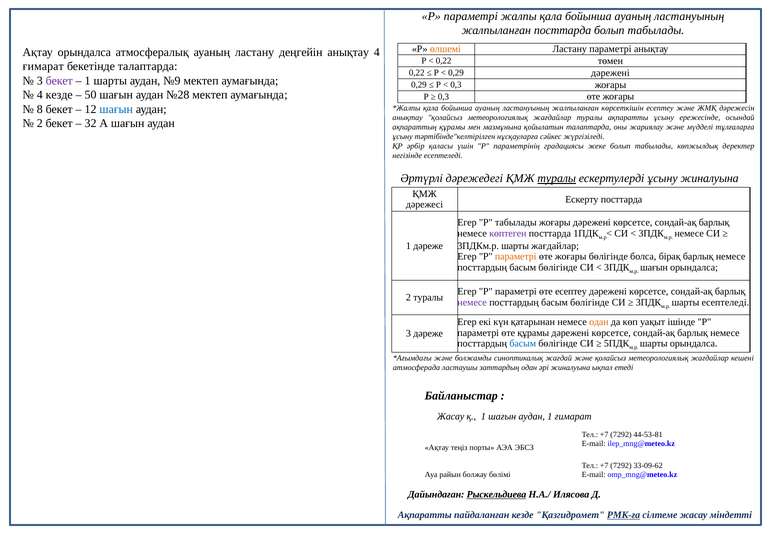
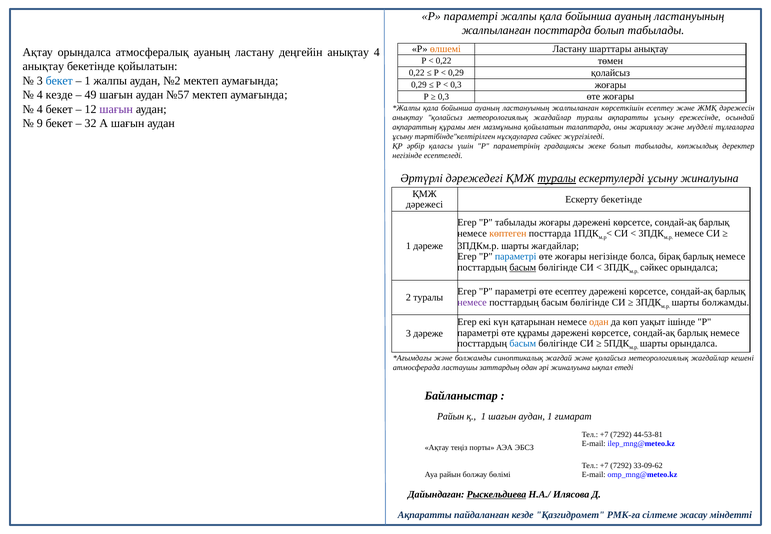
Ластану параметрі: параметрі -> шарттары (610, 49)
ғимарат: ғимарат -> анықтау (43, 66)
бекетінде талаптарда: талаптарда -> қойылатын (148, 66)
0,29 дәрежені: дәрежені -> қолайсыз (610, 73)
бекет colour: purple -> blue (59, 81)
1 шарты: шарты -> жалпы (110, 81)
№9: №9 -> №2 (172, 81)
50: 50 -> 49 (91, 95)
№28: №28 -> №57 (178, 95)
8: 8 -> 4 (40, 109)
шағын colour: blue -> purple (116, 109)
2: 2 -> 9 (40, 123)
Ескерту посттарда: посттарда -> бекетінде (621, 199)
көптеген colour: purple -> orange (508, 233)
параметрі colour: orange -> blue (516, 257)
жоғары бөлігінде: бөлігінде -> негізінде (608, 257)
басым underline: none -> present (523, 267)
шағын: шағын -> сәйкес (654, 267)
шарты есептеледі: есептеледі -> болжамды (725, 302)
Жасау: Жасау -> Райын (451, 416)
РМК-ға underline: present -> none (624, 515)
